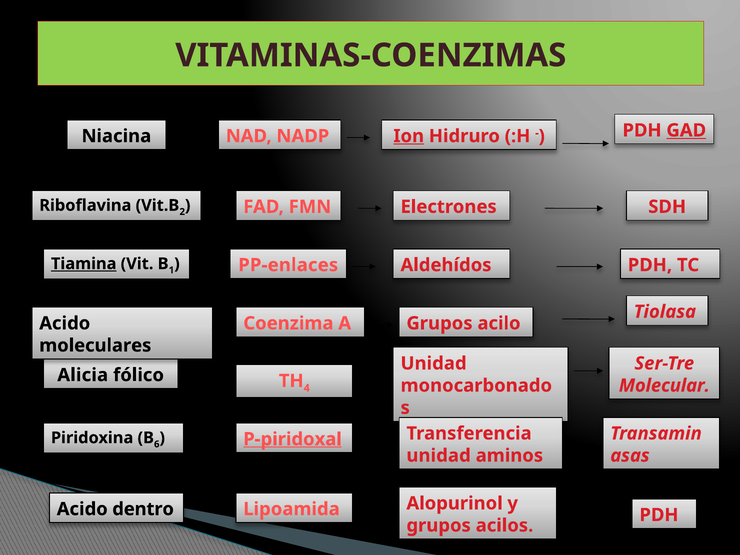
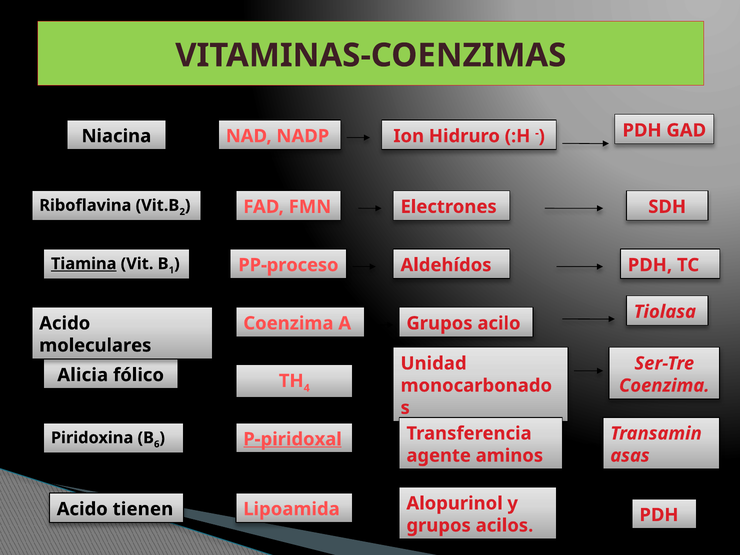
Ion underline: present -> none (409, 136)
GAD underline: present -> none (686, 130)
PP-enlaces: PP-enlaces -> PP-proceso (288, 265)
Molecular: Molecular -> Coenzima (664, 386)
unidad: unidad -> agente (439, 456)
dentro: dentro -> tienen (143, 509)
